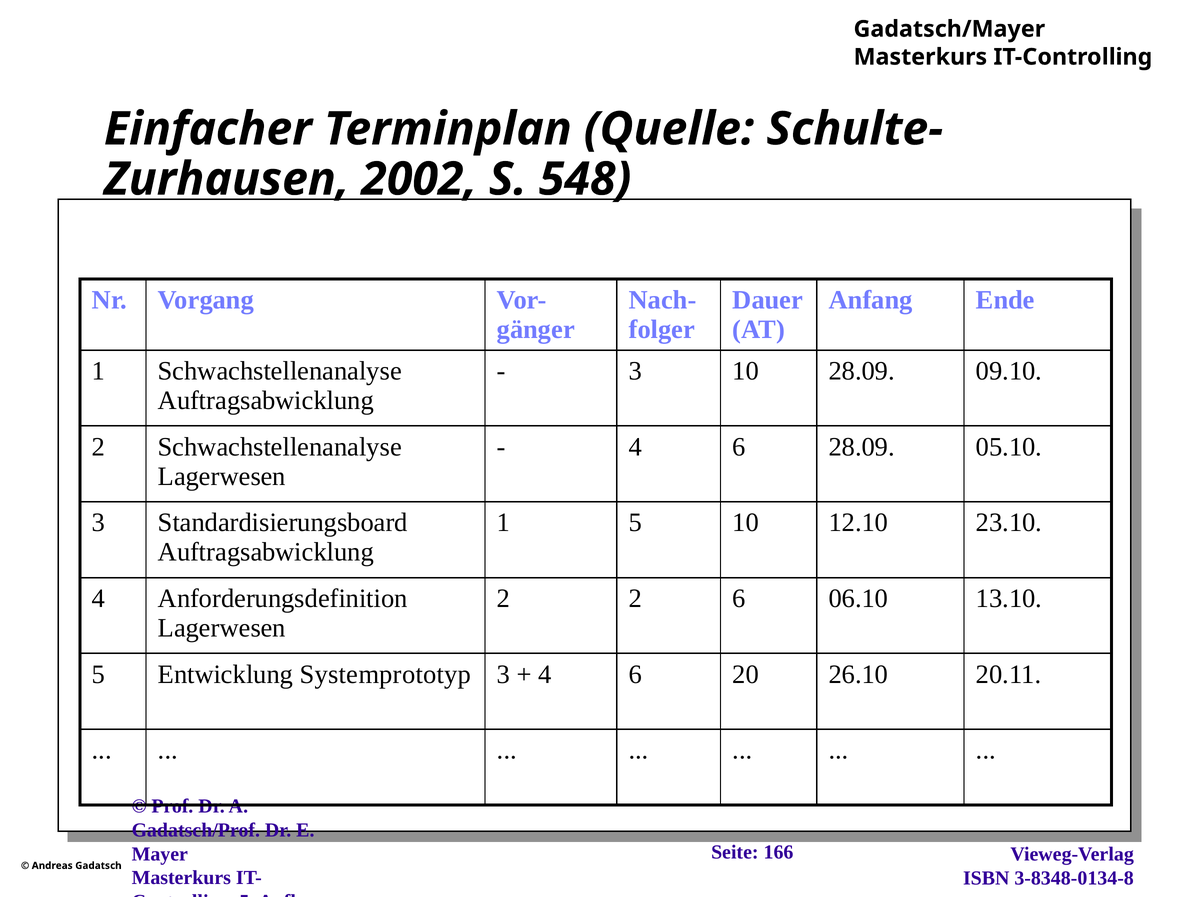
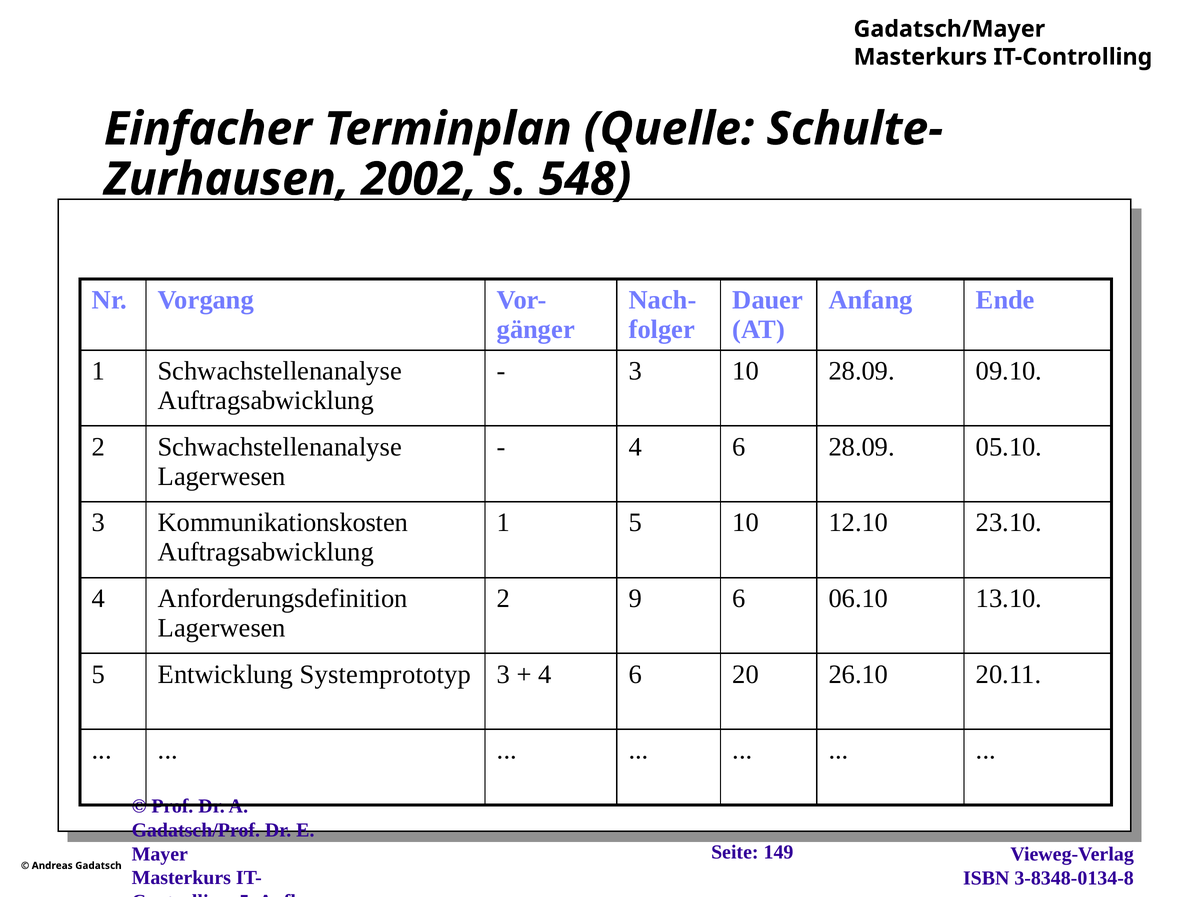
Standardisierungsboard: Standardisierungsboard -> Kommunikationskosten (283, 523)
2 2: 2 -> 9 (635, 599)
166: 166 -> 149 (778, 852)
